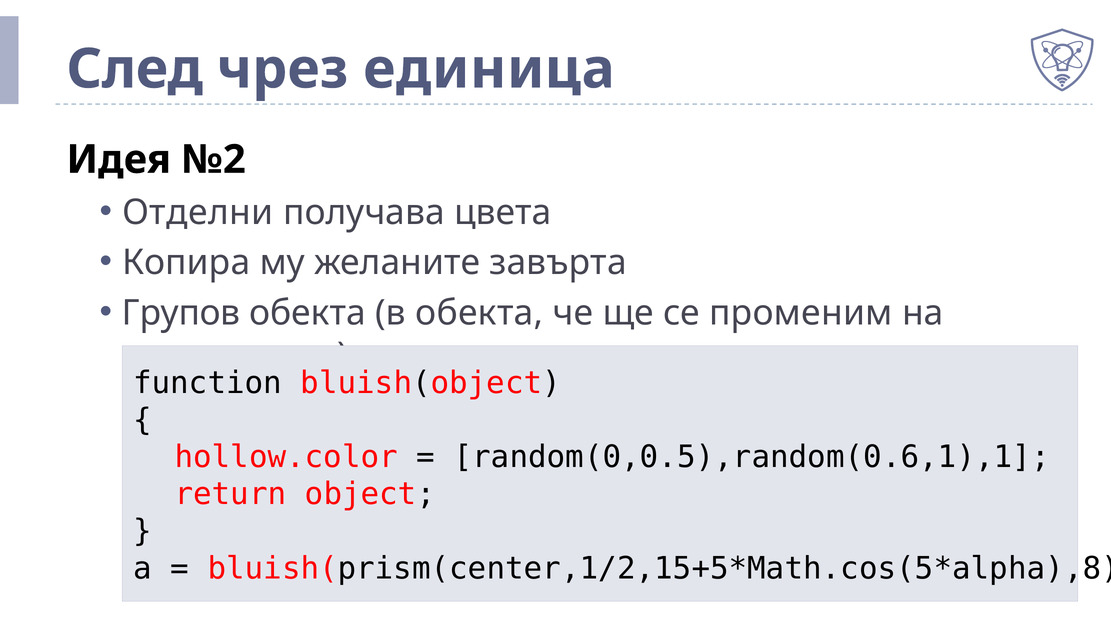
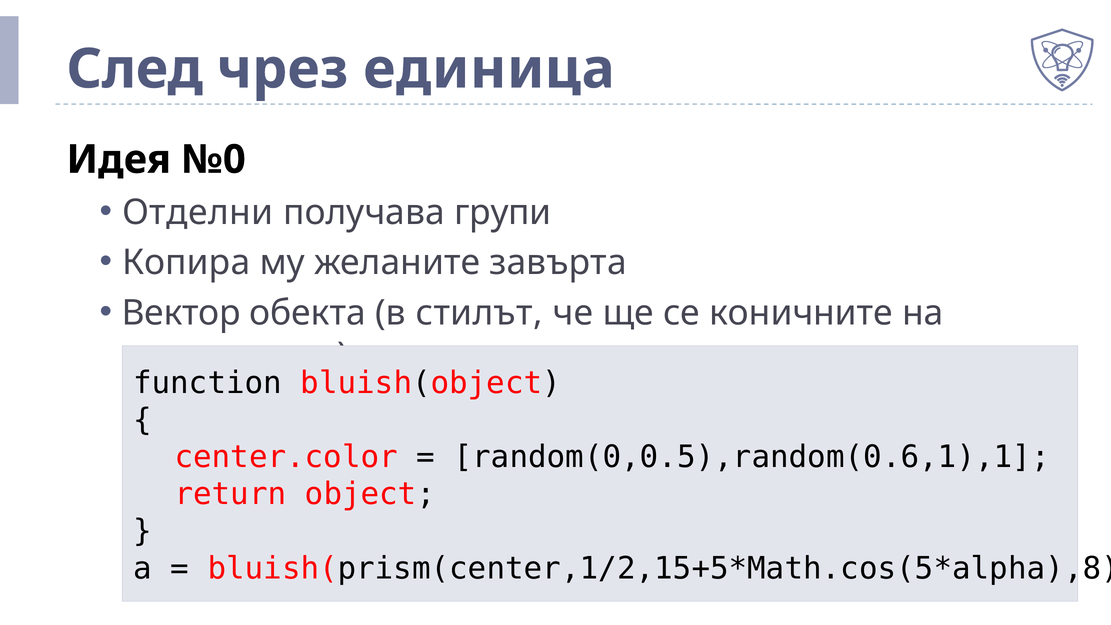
№2: №2 -> №0 (214, 160)
цвета: цвета -> групи (503, 212)
Групов: Групов -> Вектор (181, 313)
в обекта: обекта -> стилът (479, 313)
променим: променим -> коничните (801, 313)
hollow.color: hollow.color -> center.color (286, 457)
